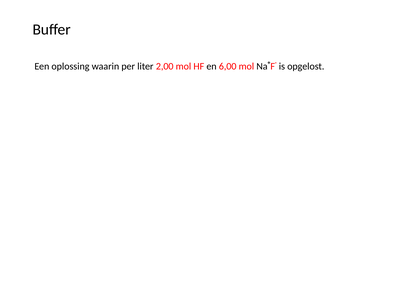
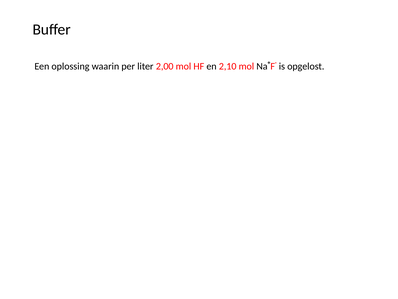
6,00: 6,00 -> 2,10 (228, 66)
